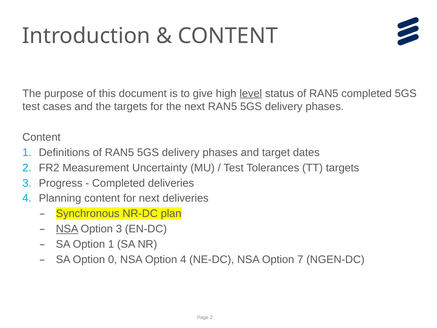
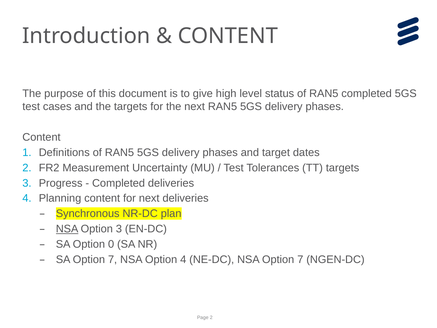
level underline: present -> none (251, 93)
Option 1: 1 -> 0 (111, 244)
SA Option 0: 0 -> 7 (113, 259)
